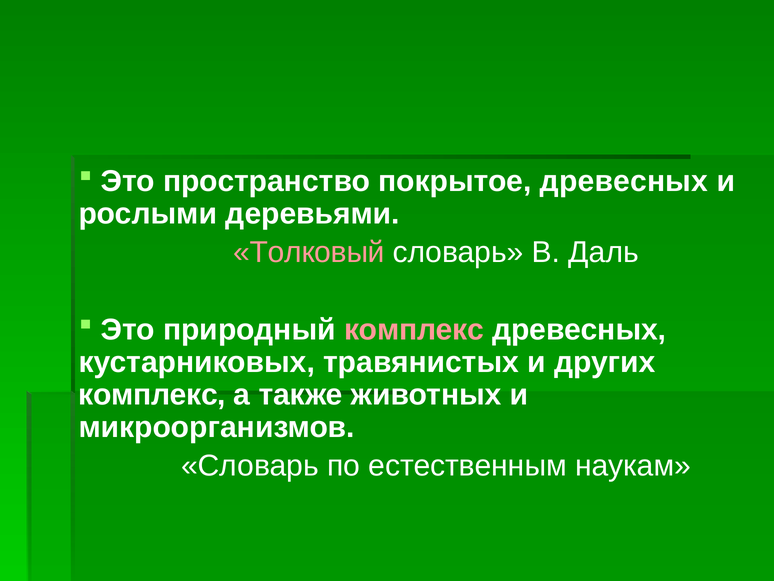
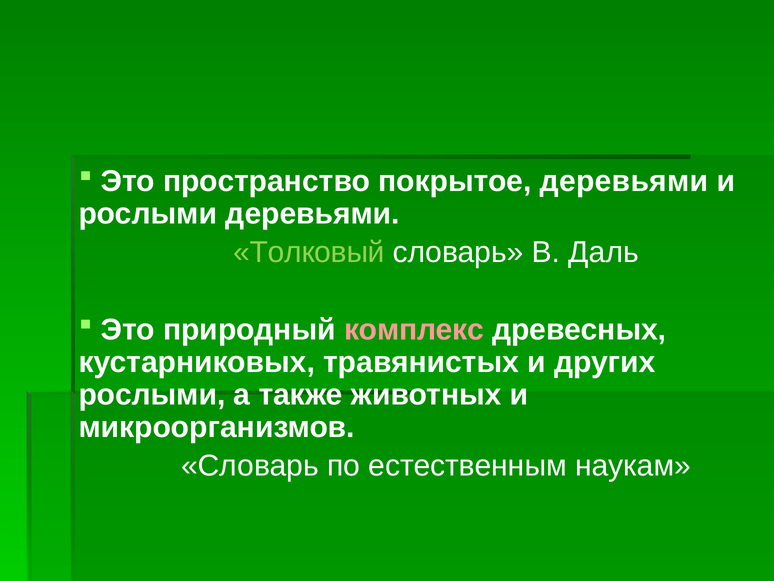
покрытое древесных: древесных -> деревьями (624, 181)
Толковый colour: pink -> light green (309, 252)
комплекс: комплекс -> рослыми (152, 394)
